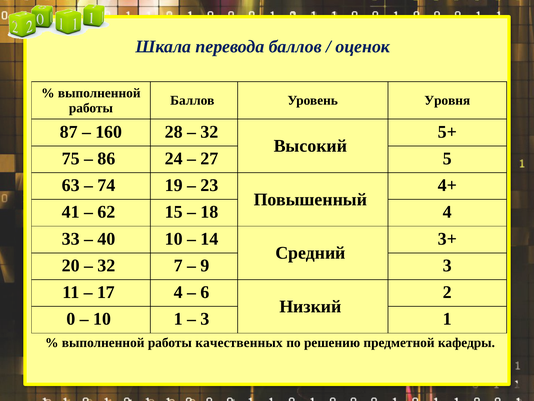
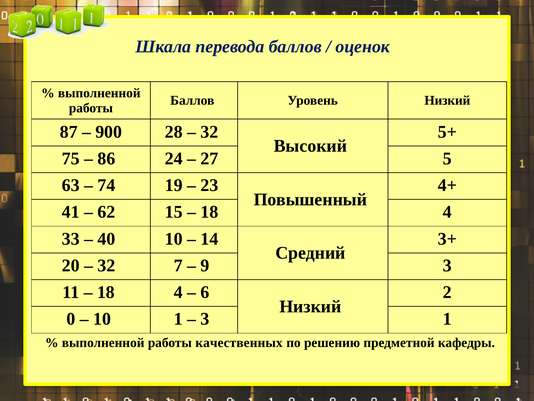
Уровень Уровня: Уровня -> Низкий (447, 100)
160: 160 -> 900 (109, 132)
17: 17 -> 18 (106, 292)
